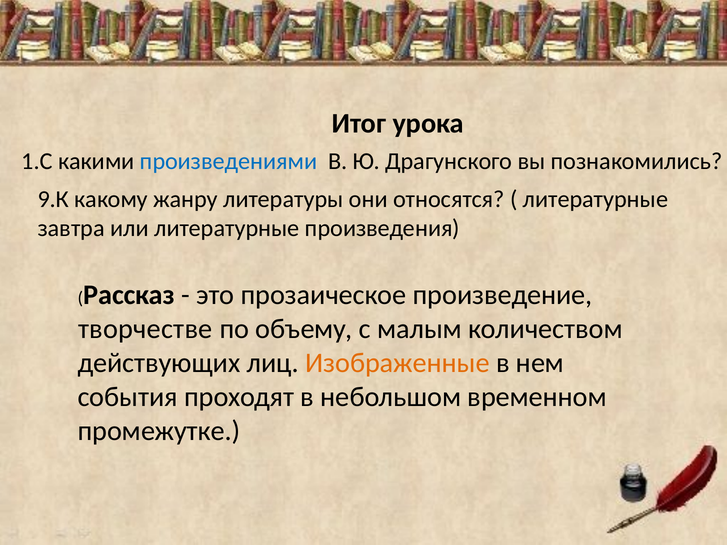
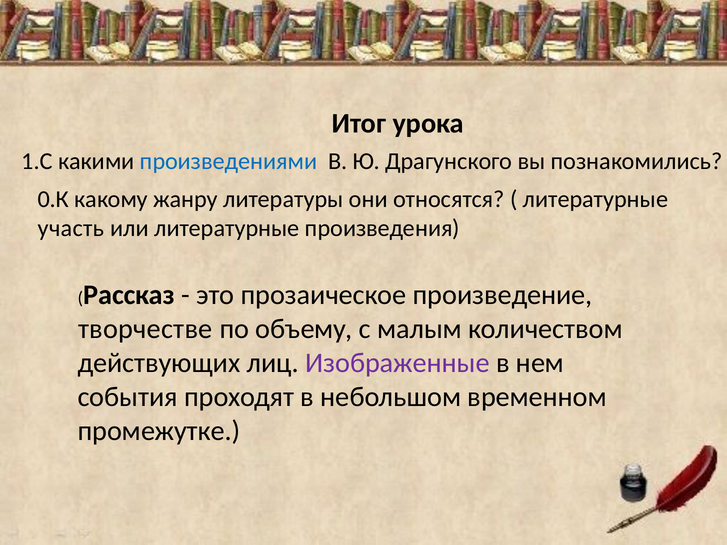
9.К: 9.К -> 0.К (53, 199)
завтра: завтра -> участь (71, 229)
Изображенные colour: orange -> purple (397, 363)
